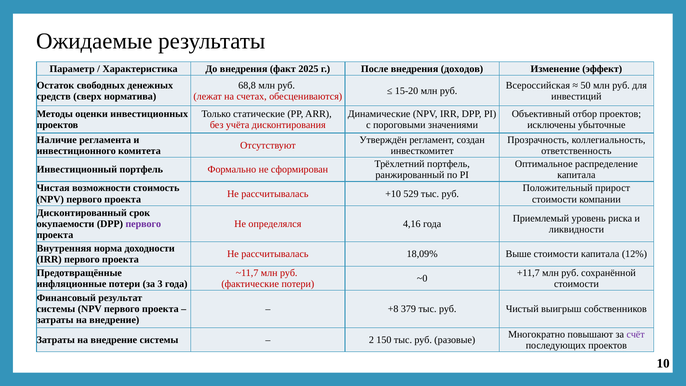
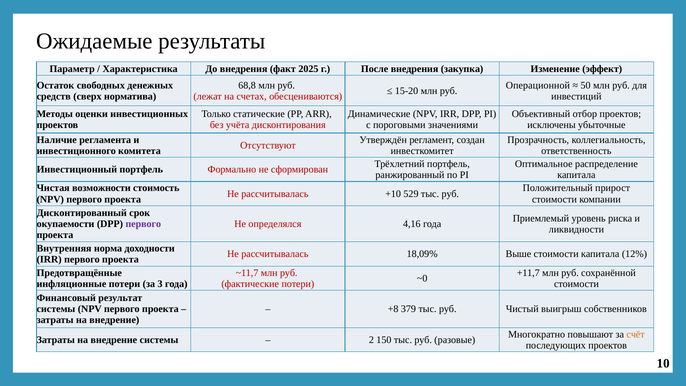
доходов: доходов -> закупка (462, 69)
Всероссийская: Всероссийская -> Операционной (538, 85)
счёт colour: purple -> orange (636, 334)
